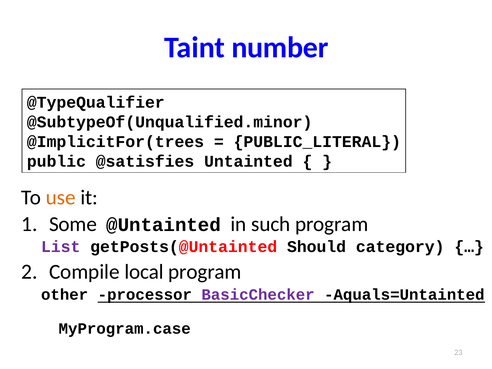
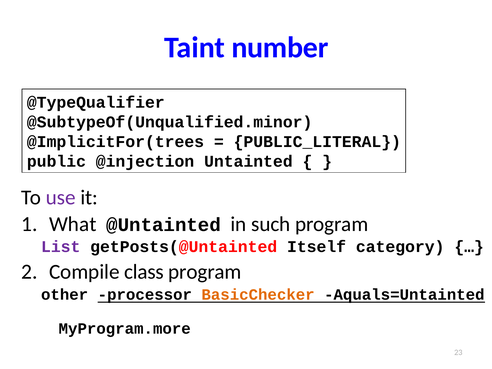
@satisfies: @satisfies -> @injection (145, 161)
use colour: orange -> purple (61, 197)
Some: Some -> What (73, 224)
Should: Should -> Itself (317, 247)
local: local -> class (144, 272)
BasicChecker colour: purple -> orange (258, 295)
MyProgram.case: MyProgram.case -> MyProgram.more (125, 329)
